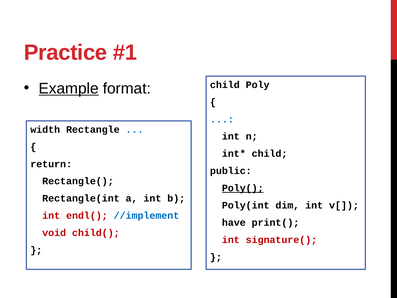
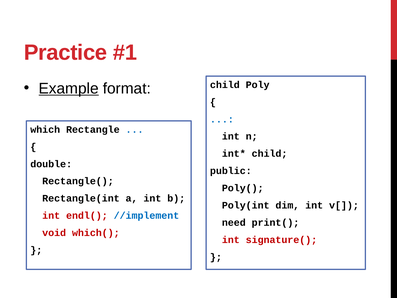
width: width -> which (45, 129)
return: return -> double (51, 164)
Poly( underline: present -> none (243, 188)
have: have -> need (234, 222)
child(: child( -> which( (96, 233)
